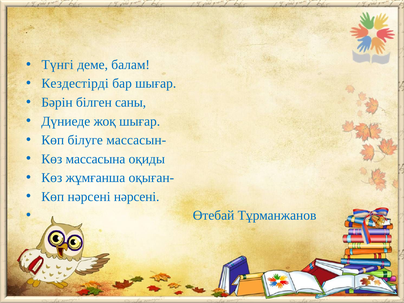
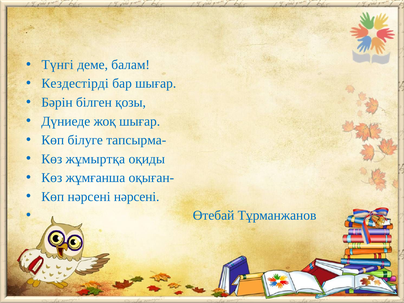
саны: саны -> қозы (131, 102)
массасын-: массасын- -> тапсырма- (136, 140)
массасына: массасына -> жұмыртқа (95, 159)
